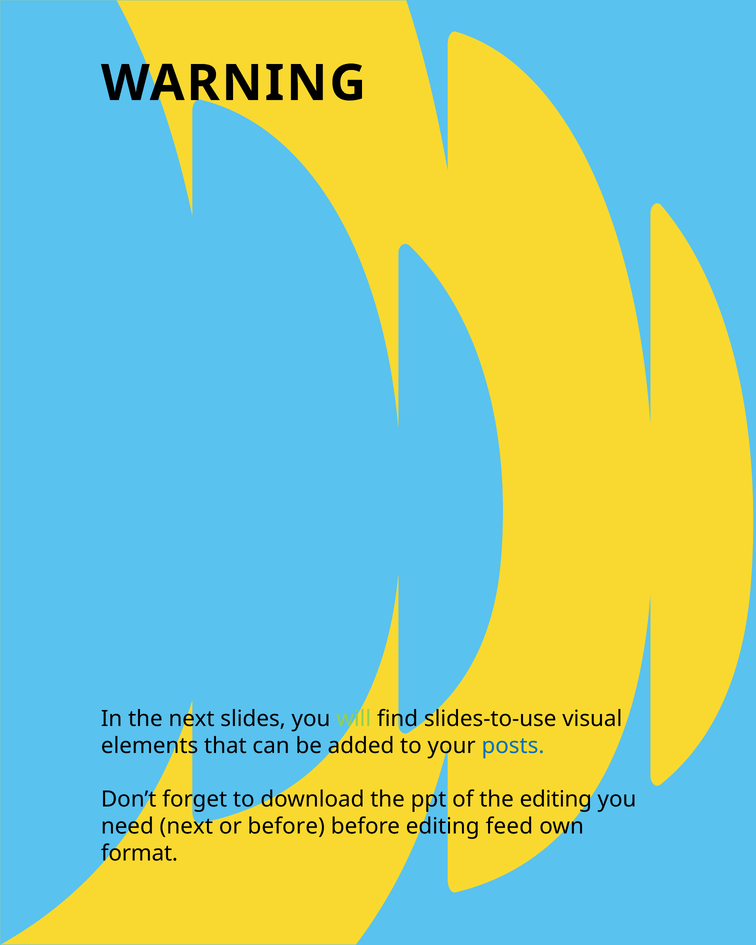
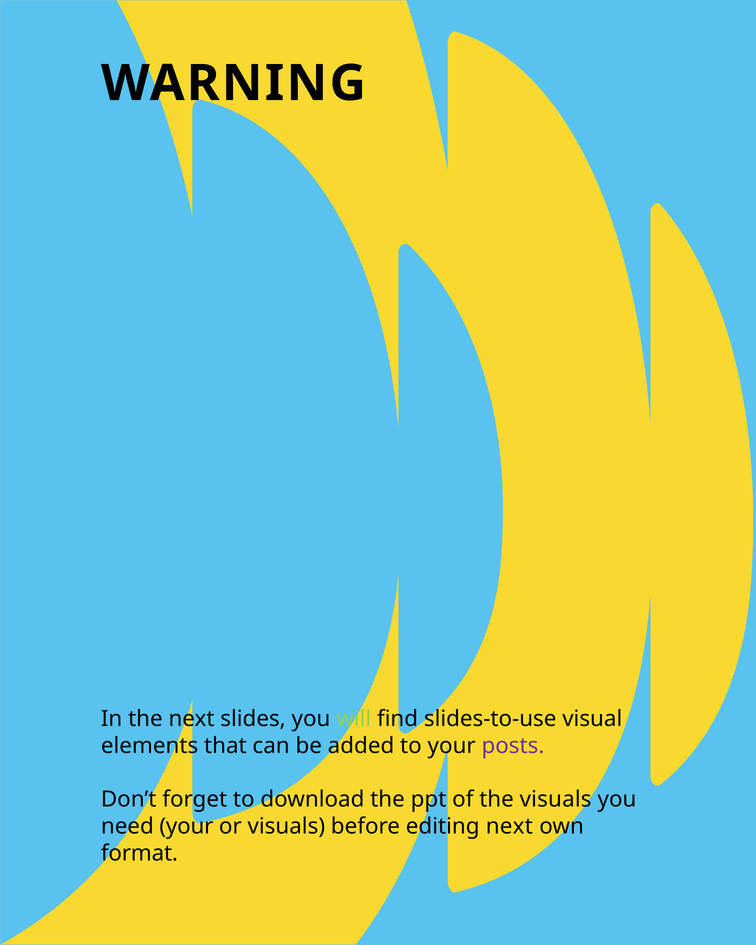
posts colour: blue -> purple (513, 746)
the editing: editing -> visuals (556, 799)
need next: next -> your (186, 826)
or before: before -> visuals (286, 826)
editing feed: feed -> next (509, 826)
